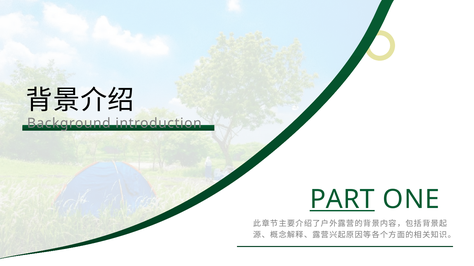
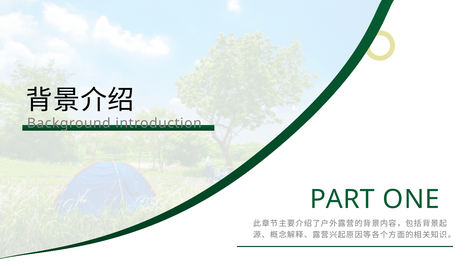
PART underline: present -> none (342, 200)
